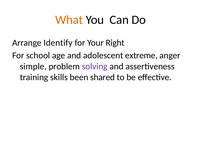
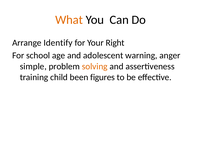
extreme: extreme -> warning (141, 55)
solving colour: purple -> orange (95, 66)
skills: skills -> child (59, 77)
shared: shared -> figures (103, 77)
